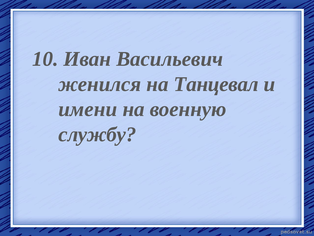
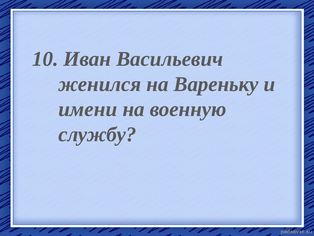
Танцевал: Танцевал -> Вареньку (216, 84)
